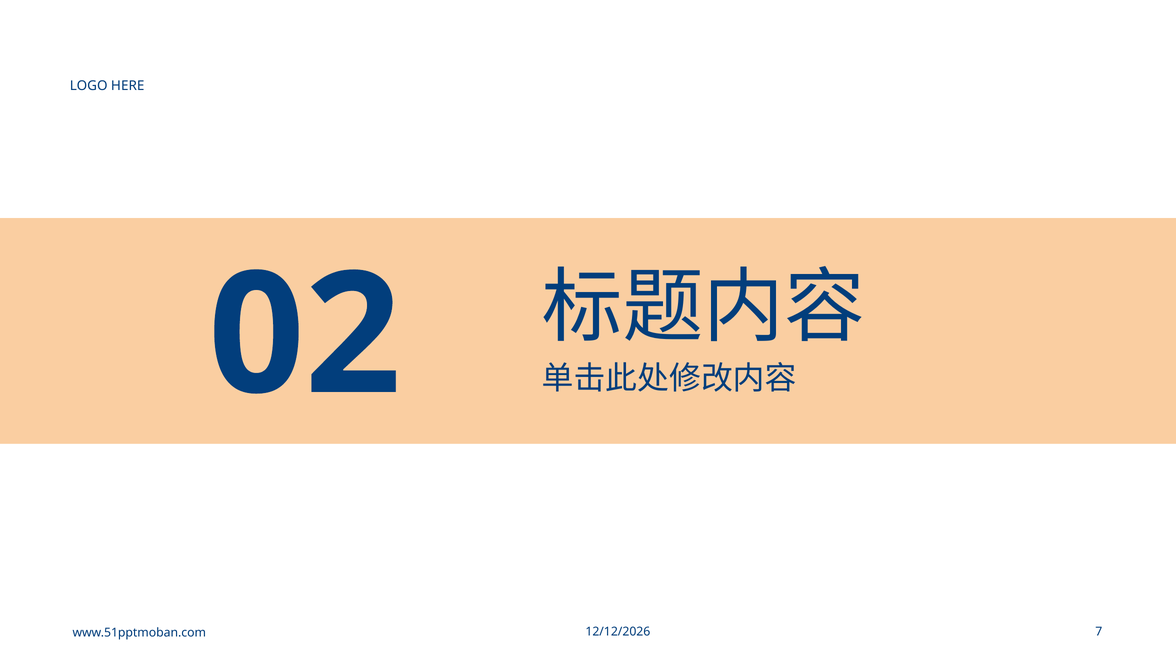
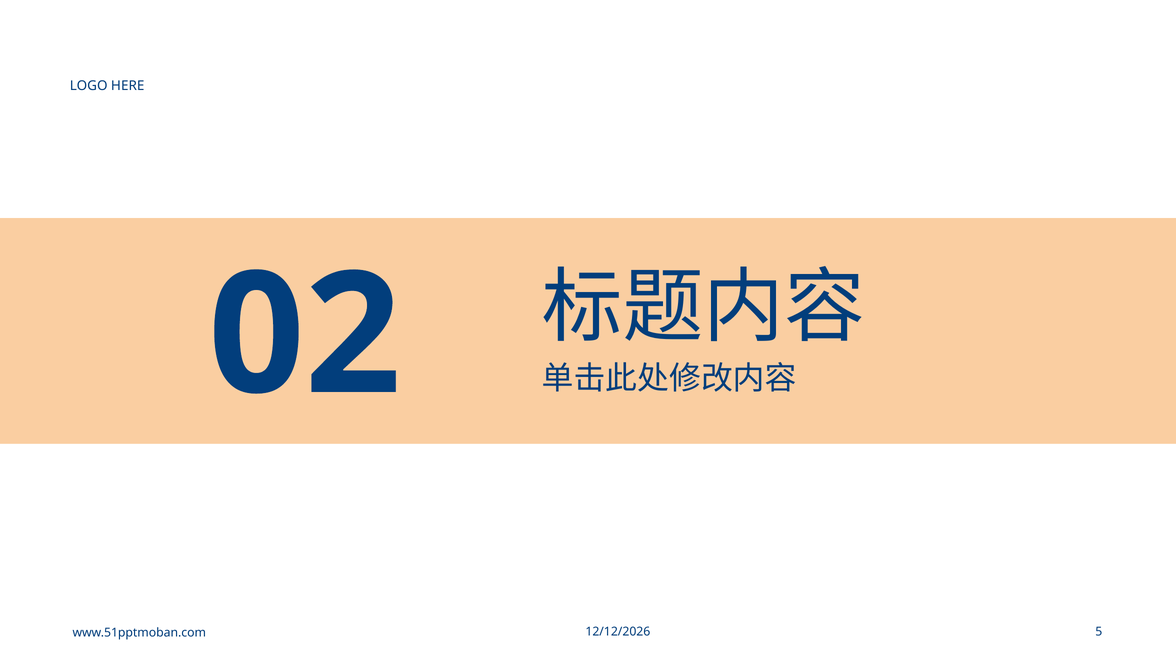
7: 7 -> 5 (1099, 631)
